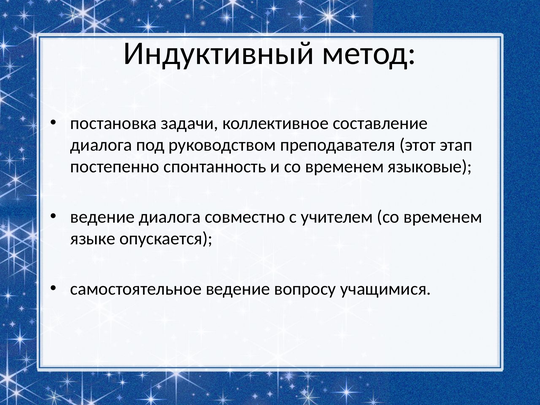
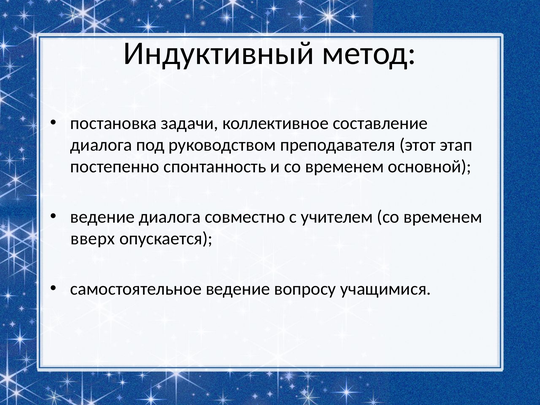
языковые: языковые -> основной (430, 167)
языке: языке -> вверх (93, 239)
